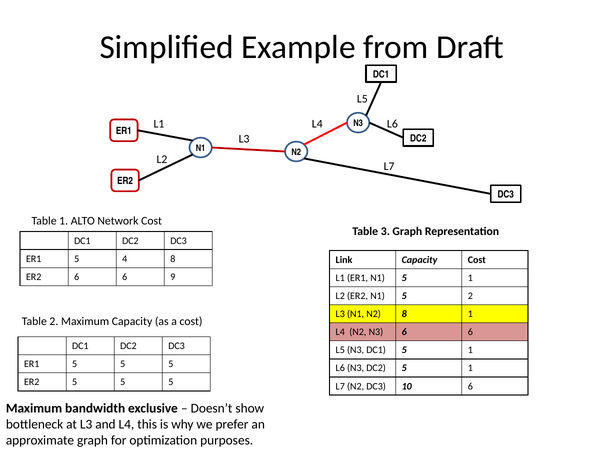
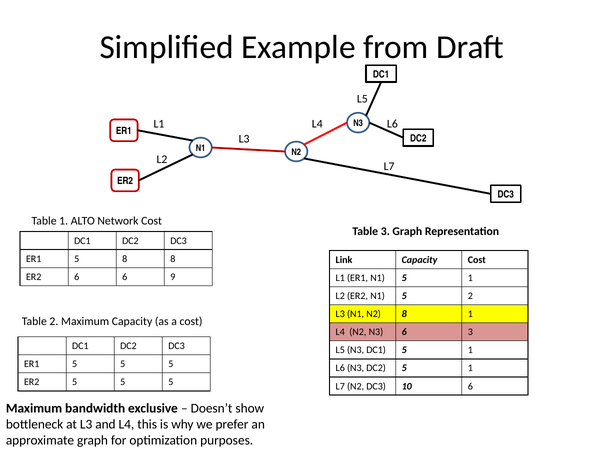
5 4: 4 -> 8 (125, 259)
N3 6 6: 6 -> 3 (470, 332)
